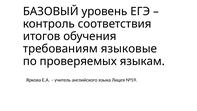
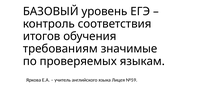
языковые: языковые -> значимые (129, 49)
